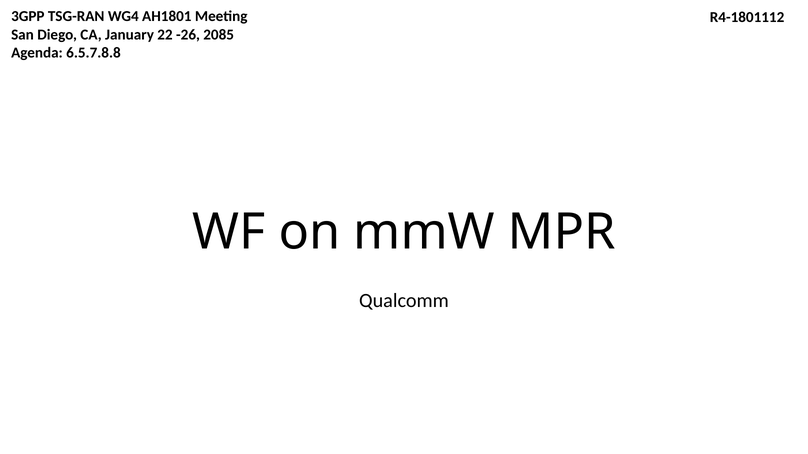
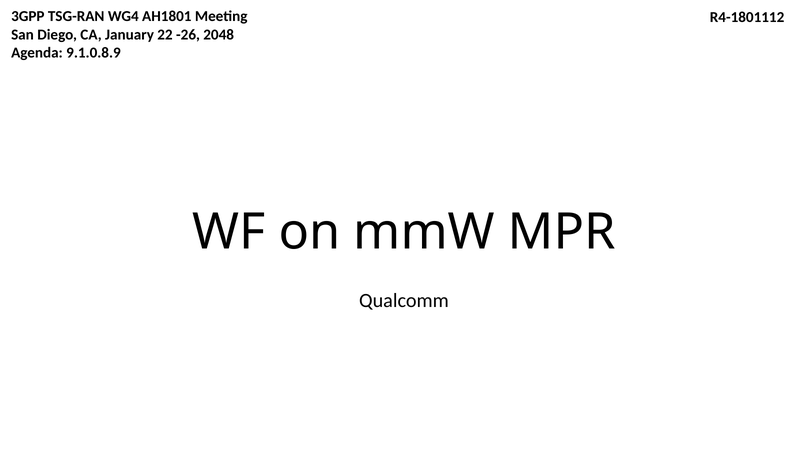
2085: 2085 -> 2048 (219, 35)
6.5.7.8.8: 6.5.7.8.8 -> 9.1.0.8.9 (93, 53)
